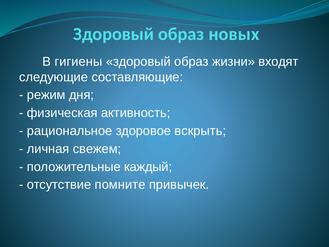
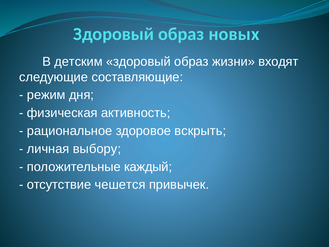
гигиены: гигиены -> детским (79, 62)
свежем: свежем -> выбору (97, 149)
помните: помните -> чешется (120, 185)
